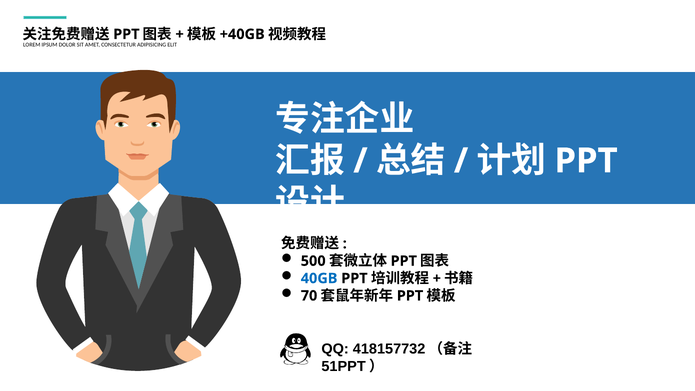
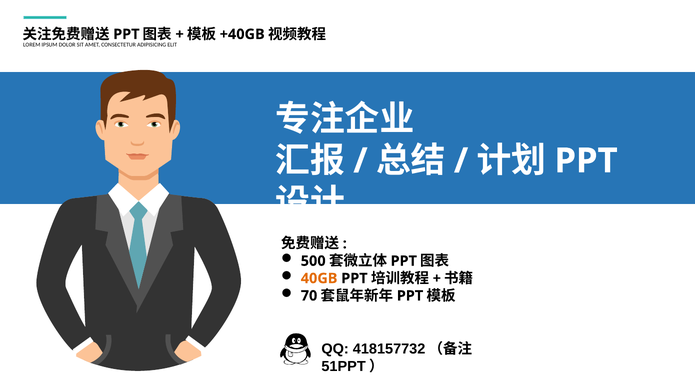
40GB colour: blue -> orange (319, 278)
